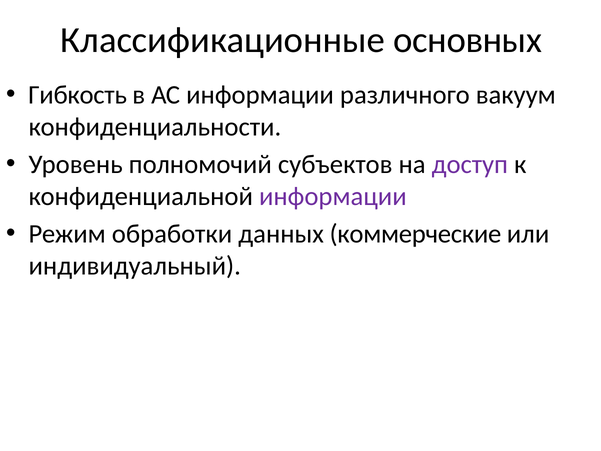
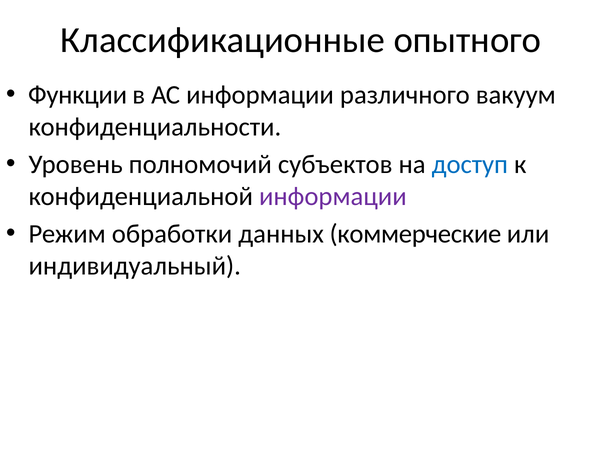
основных: основных -> опытного (467, 40)
Гибкость: Гибкость -> Функции (78, 95)
доступ colour: purple -> blue (470, 164)
